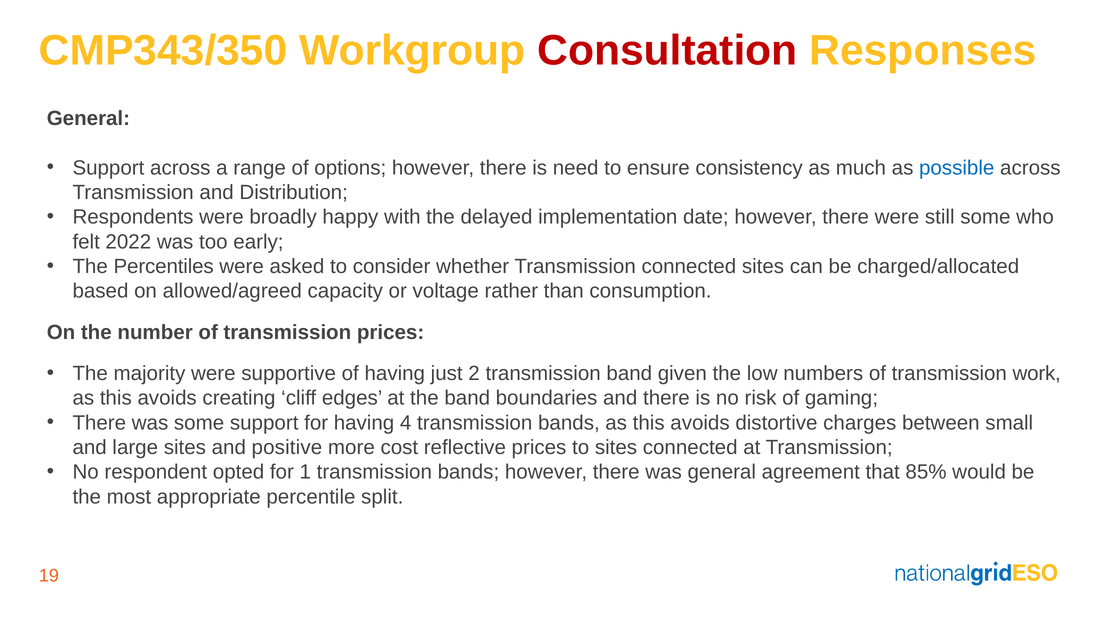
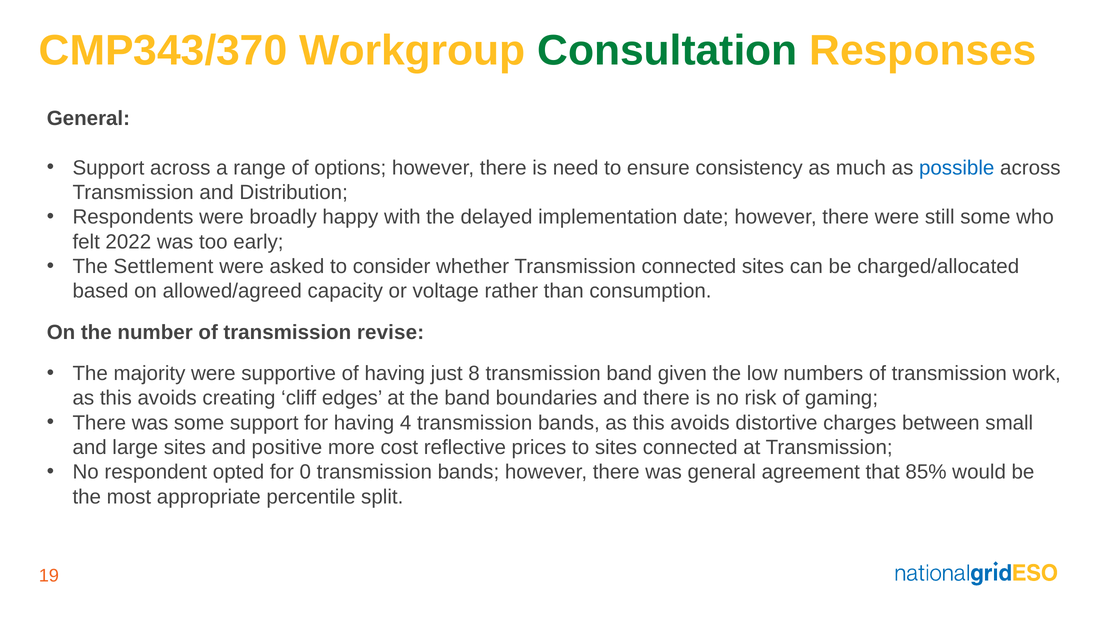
CMP343/350: CMP343/350 -> CMP343/370 (163, 51)
Consultation colour: red -> green (667, 51)
Percentiles: Percentiles -> Settlement (163, 266)
transmission prices: prices -> revise (391, 332)
2: 2 -> 8 (474, 373)
1: 1 -> 0 (305, 472)
